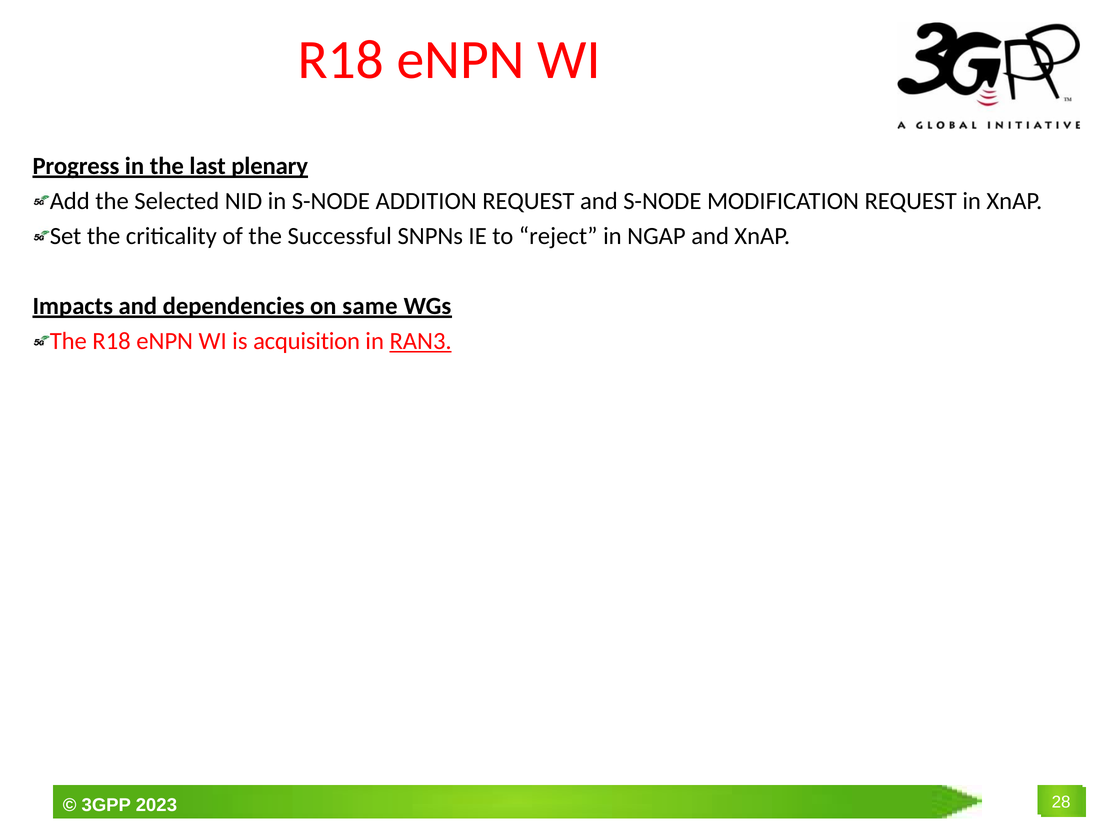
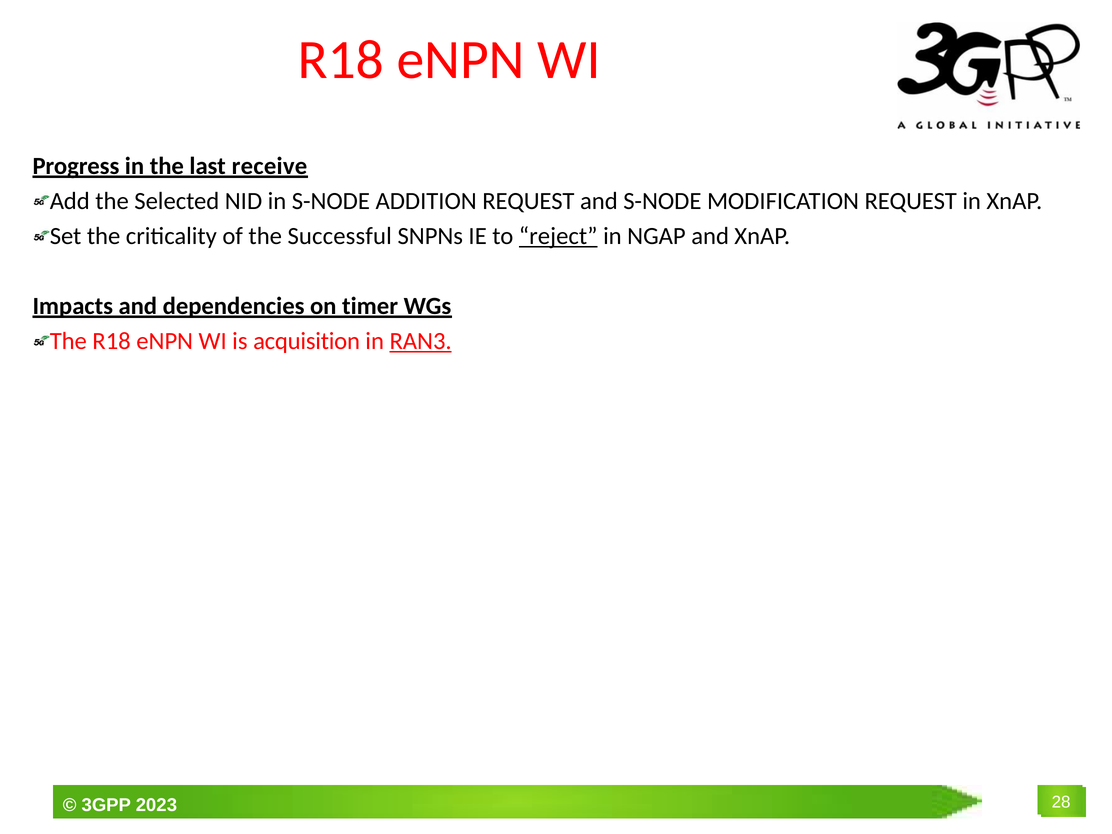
plenary: plenary -> receive (269, 166)
reject underline: none -> present (558, 236)
same: same -> timer (370, 306)
